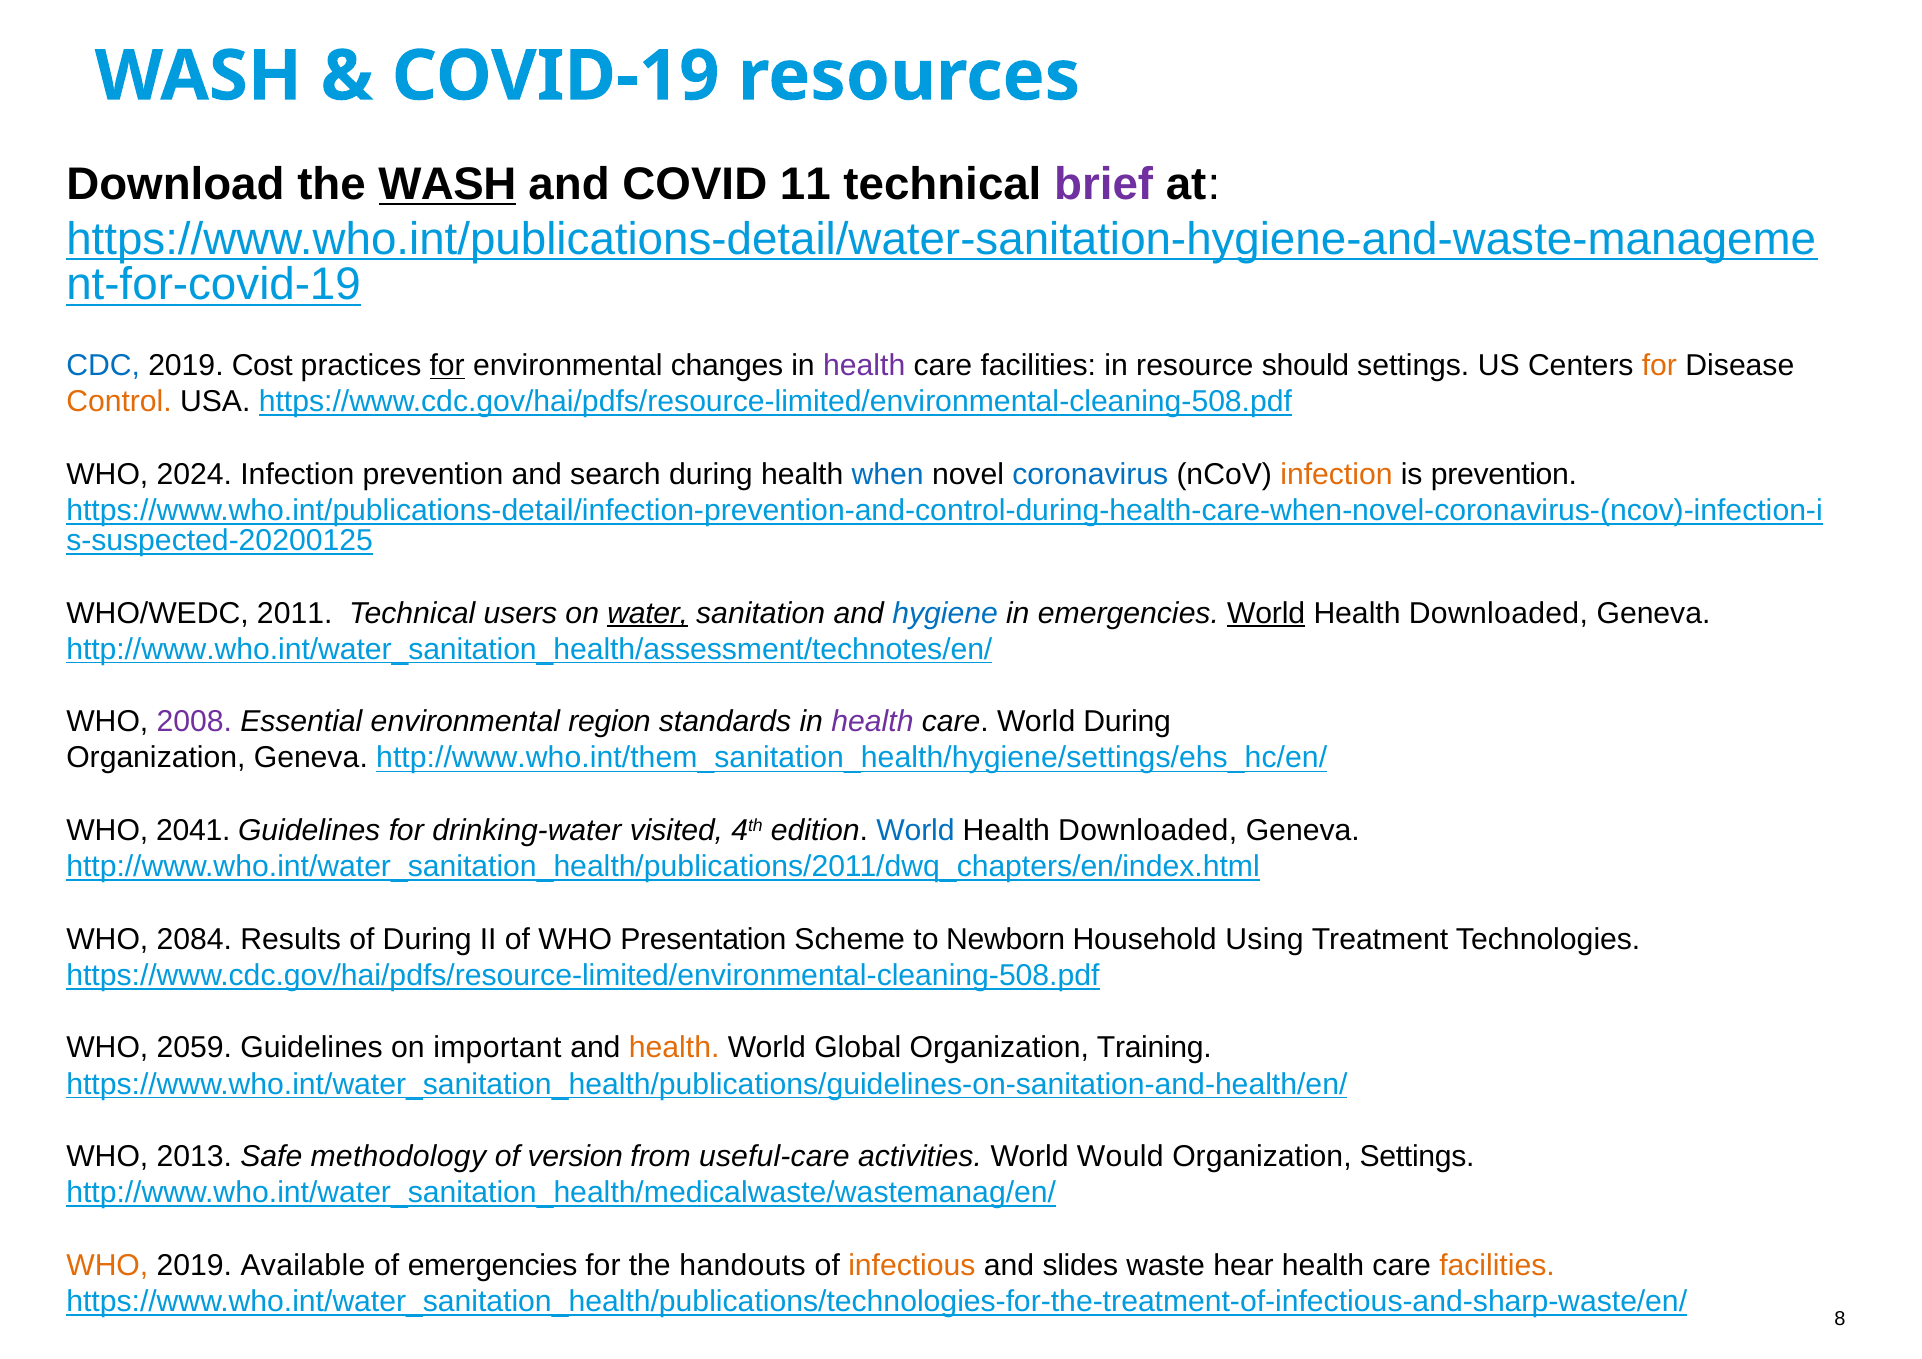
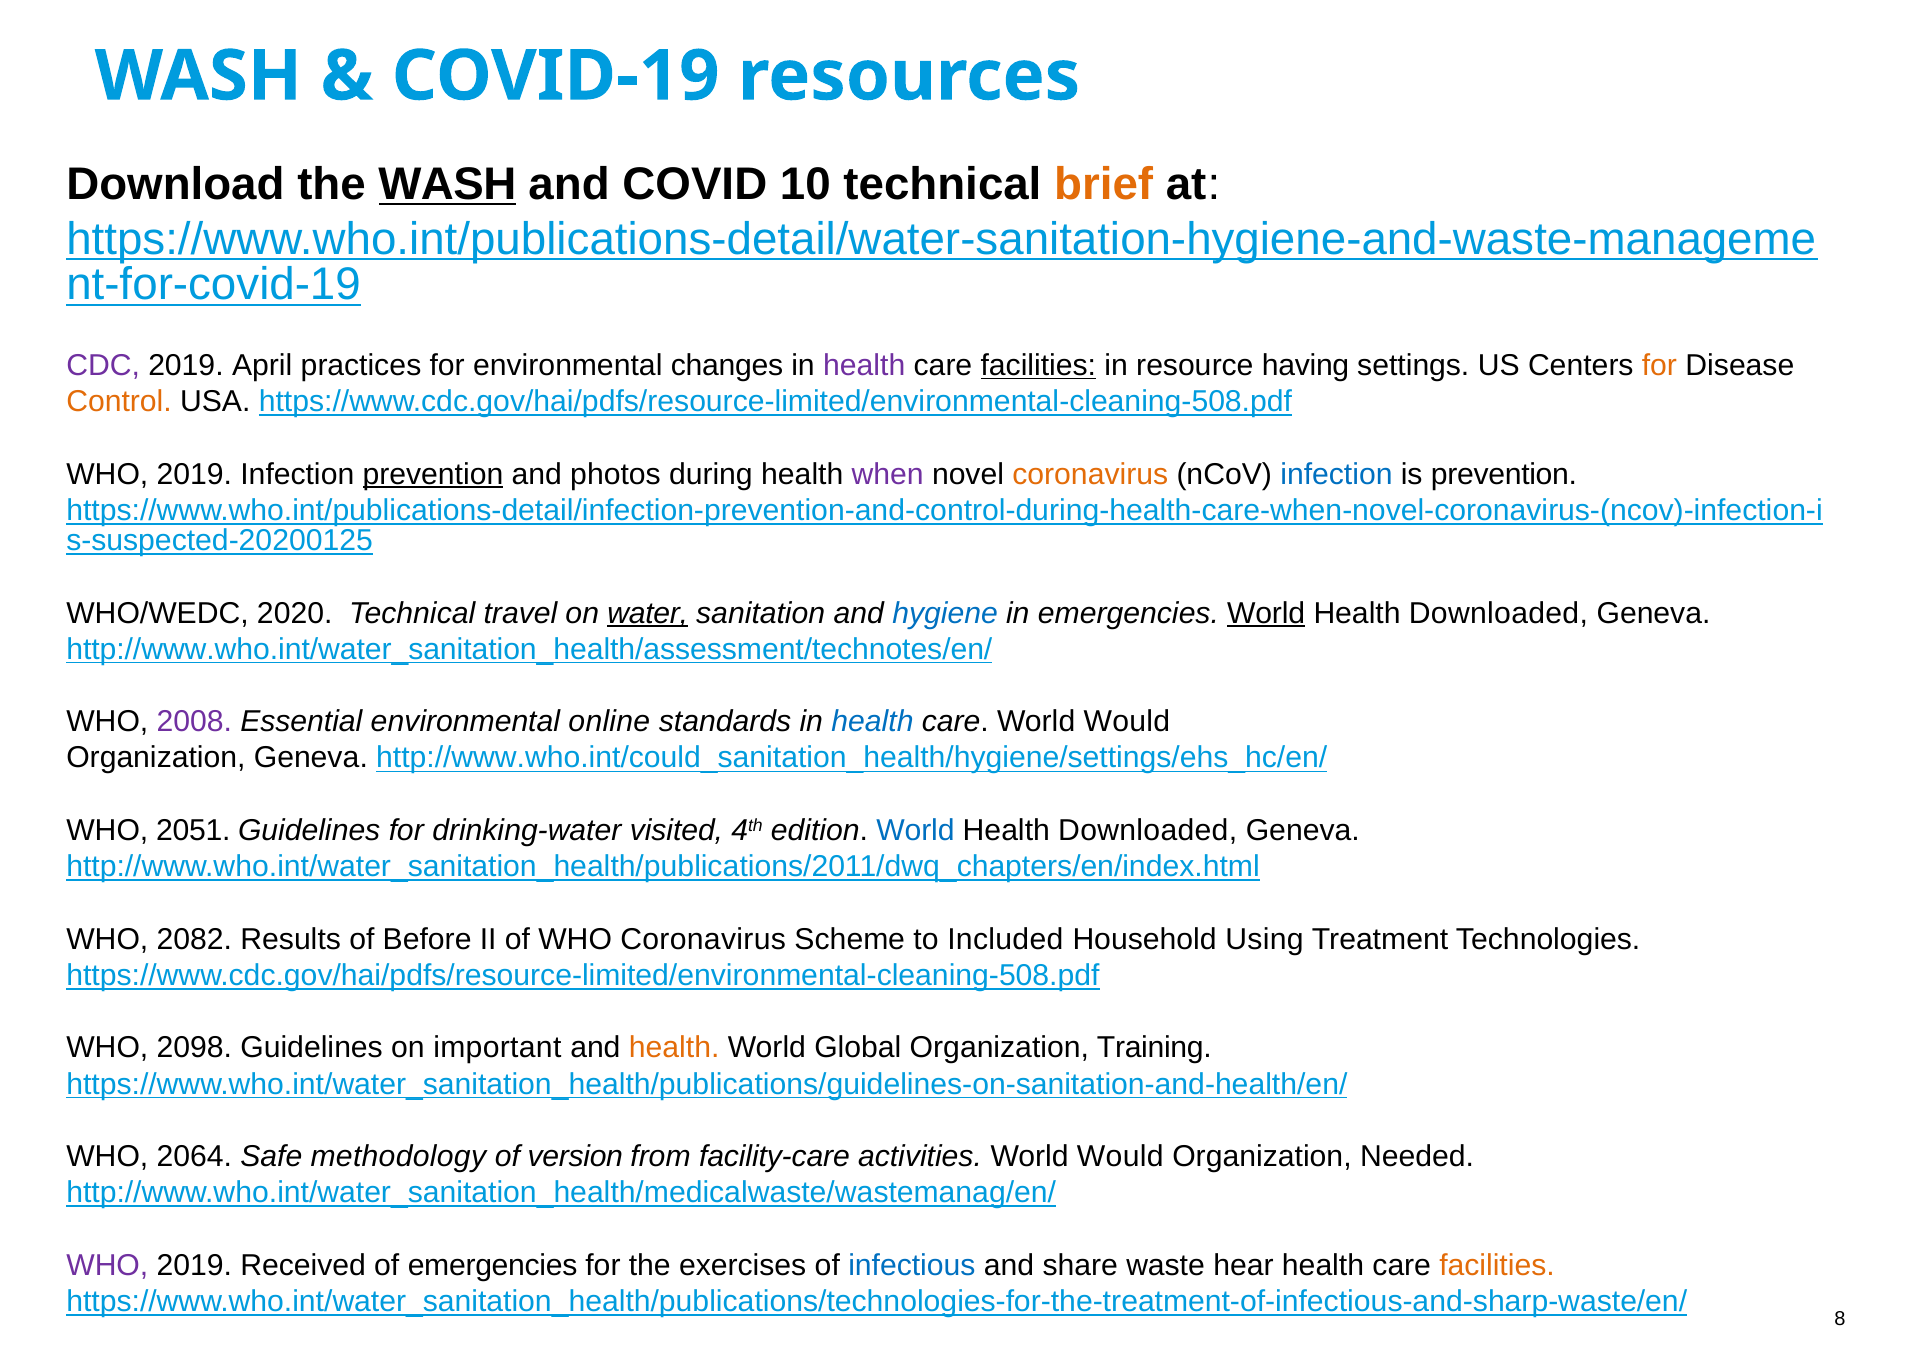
11: 11 -> 10 (805, 184)
brief colour: purple -> orange (1104, 184)
CDC colour: blue -> purple (103, 365)
Cost: Cost -> April (262, 365)
for underline: present -> none (447, 365)
facilities underline: none -> present (1038, 365)
should: should -> having (1306, 365)
2024: 2024 -> 2019 (194, 474)
prevention underline: none -> present (433, 474)
search: search -> photos (616, 474)
when colour: blue -> purple (888, 474)
coronavirus colour: blue -> orange (1090, 474)
infection colour: orange -> blue (1336, 474)
2011: 2011 -> 2020 (295, 613)
users: users -> travel (520, 613)
region: region -> online (609, 722)
health colour: purple -> blue (872, 722)
care World During: During -> Would (1127, 722)
http://www.who.int/them_sanitation_health/hygiene/settings/ehs_hc/en/: http://www.who.int/them_sanitation_health/hygiene/settings/ehs_hc/en/ -> http://www.who.int/could_sanitation_health/hygiene/settings/ehs_hc/en/ (852, 758)
2041: 2041 -> 2051 (193, 831)
2084: 2084 -> 2082 (194, 939)
of During: During -> Before (427, 939)
WHO Presentation: Presentation -> Coronavirus (703, 939)
Newborn: Newborn -> Included (1005, 939)
2059: 2059 -> 2098 (194, 1048)
2013: 2013 -> 2064 (194, 1157)
useful-care: useful-care -> facility-care (775, 1157)
Organization Settings: Settings -> Needed (1417, 1157)
WHO colour: orange -> purple (107, 1265)
Available: Available -> Received (303, 1265)
handouts: handouts -> exercises (743, 1265)
infectious colour: orange -> blue (912, 1265)
slides: slides -> share (1080, 1265)
